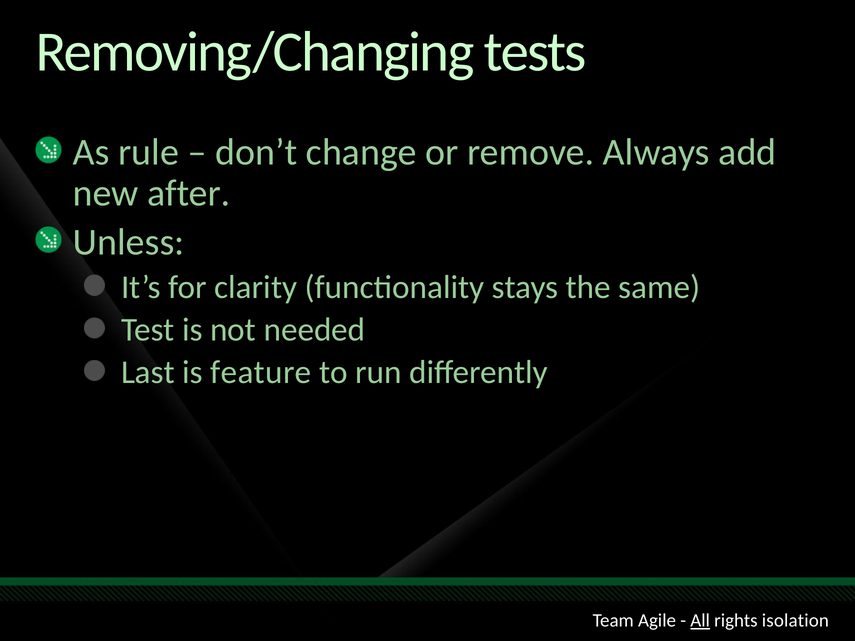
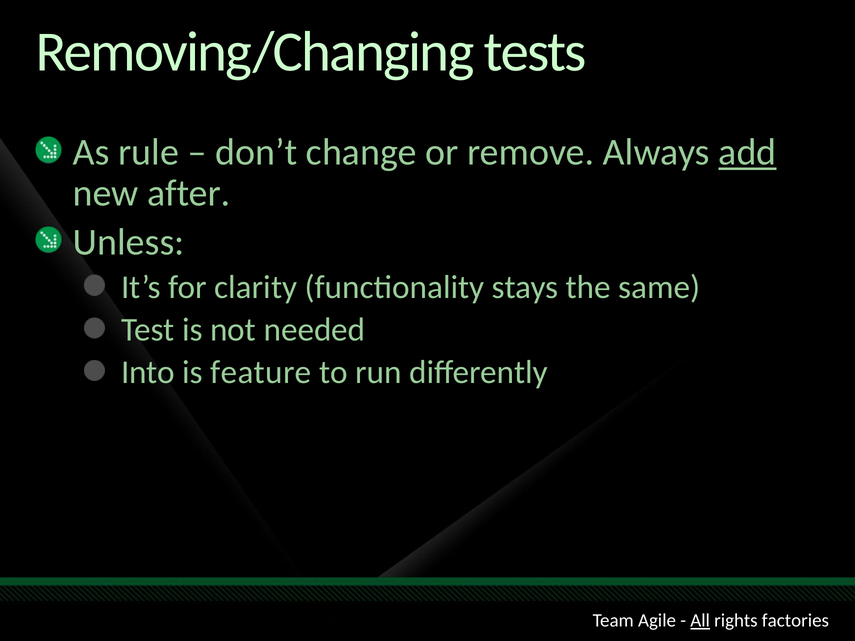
add underline: none -> present (747, 152)
Last: Last -> Into (148, 373)
isolation: isolation -> factories (795, 621)
